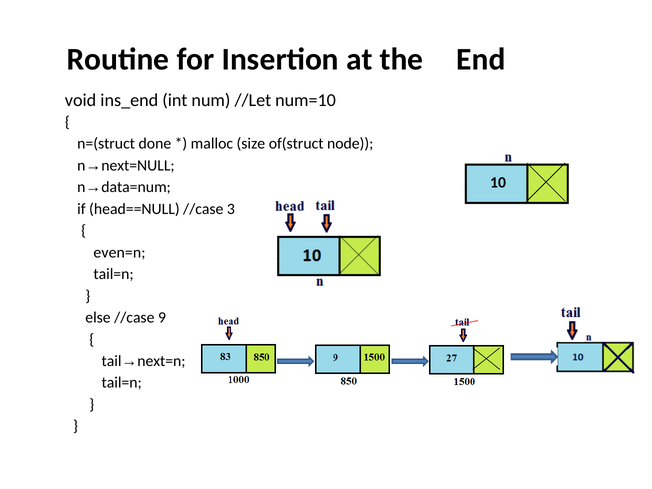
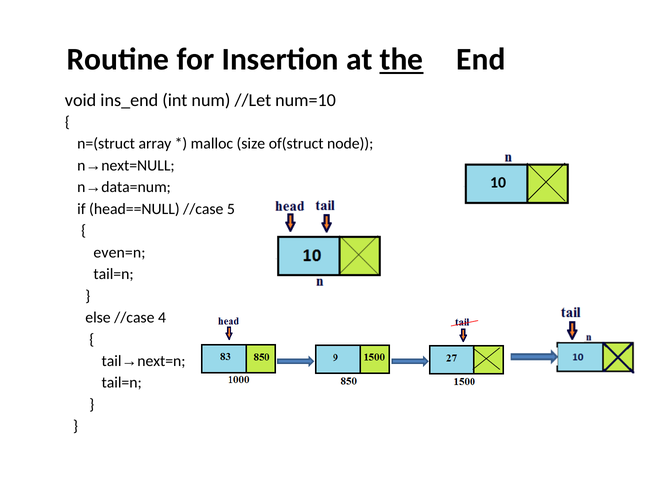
the underline: none -> present (401, 59)
done: done -> array (155, 144)
3: 3 -> 5 (231, 209)
9: 9 -> 4 (162, 318)
